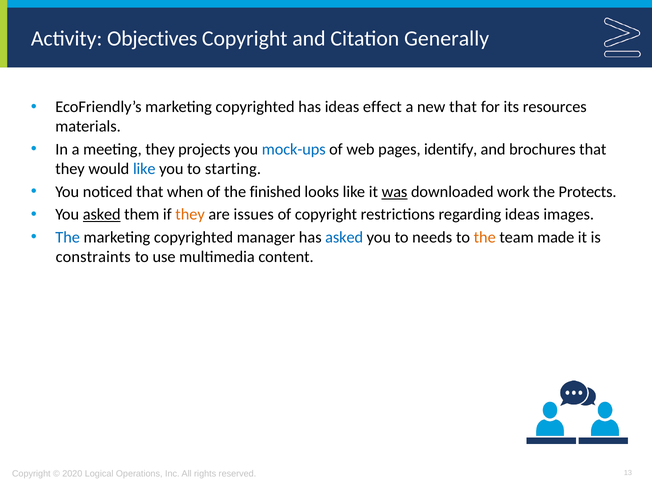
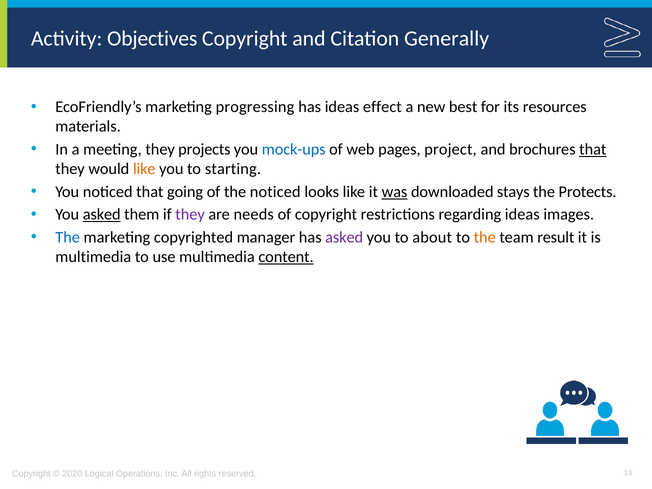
EcoFriendly’s marketing copyrighted: copyrighted -> progressing (255, 107)
new that: that -> best (463, 107)
identify: identify -> project (451, 149)
that underline: none -> present (593, 149)
like colour: blue -> orange (144, 169)
when: when -> going (185, 192)
the finished: finished -> noticed (275, 192)
work: work -> stays (513, 192)
they colour: orange -> purple (190, 215)
issues: issues -> needs (254, 215)
asked colour: blue -> purple (344, 237)
needs: needs -> about (432, 237)
made: made -> result (556, 237)
constraints: constraints -> multimedia (93, 257)
content underline: none -> present (286, 257)
